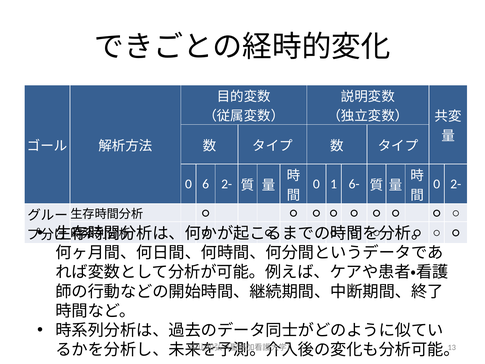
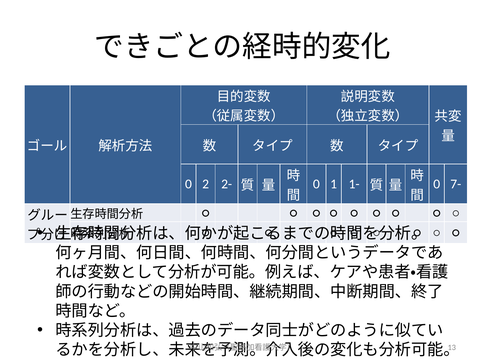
6: 6 -> 2 (206, 184)
6-: 6- -> 1- (354, 184)
0 2-: 2- -> 7- (456, 184)
